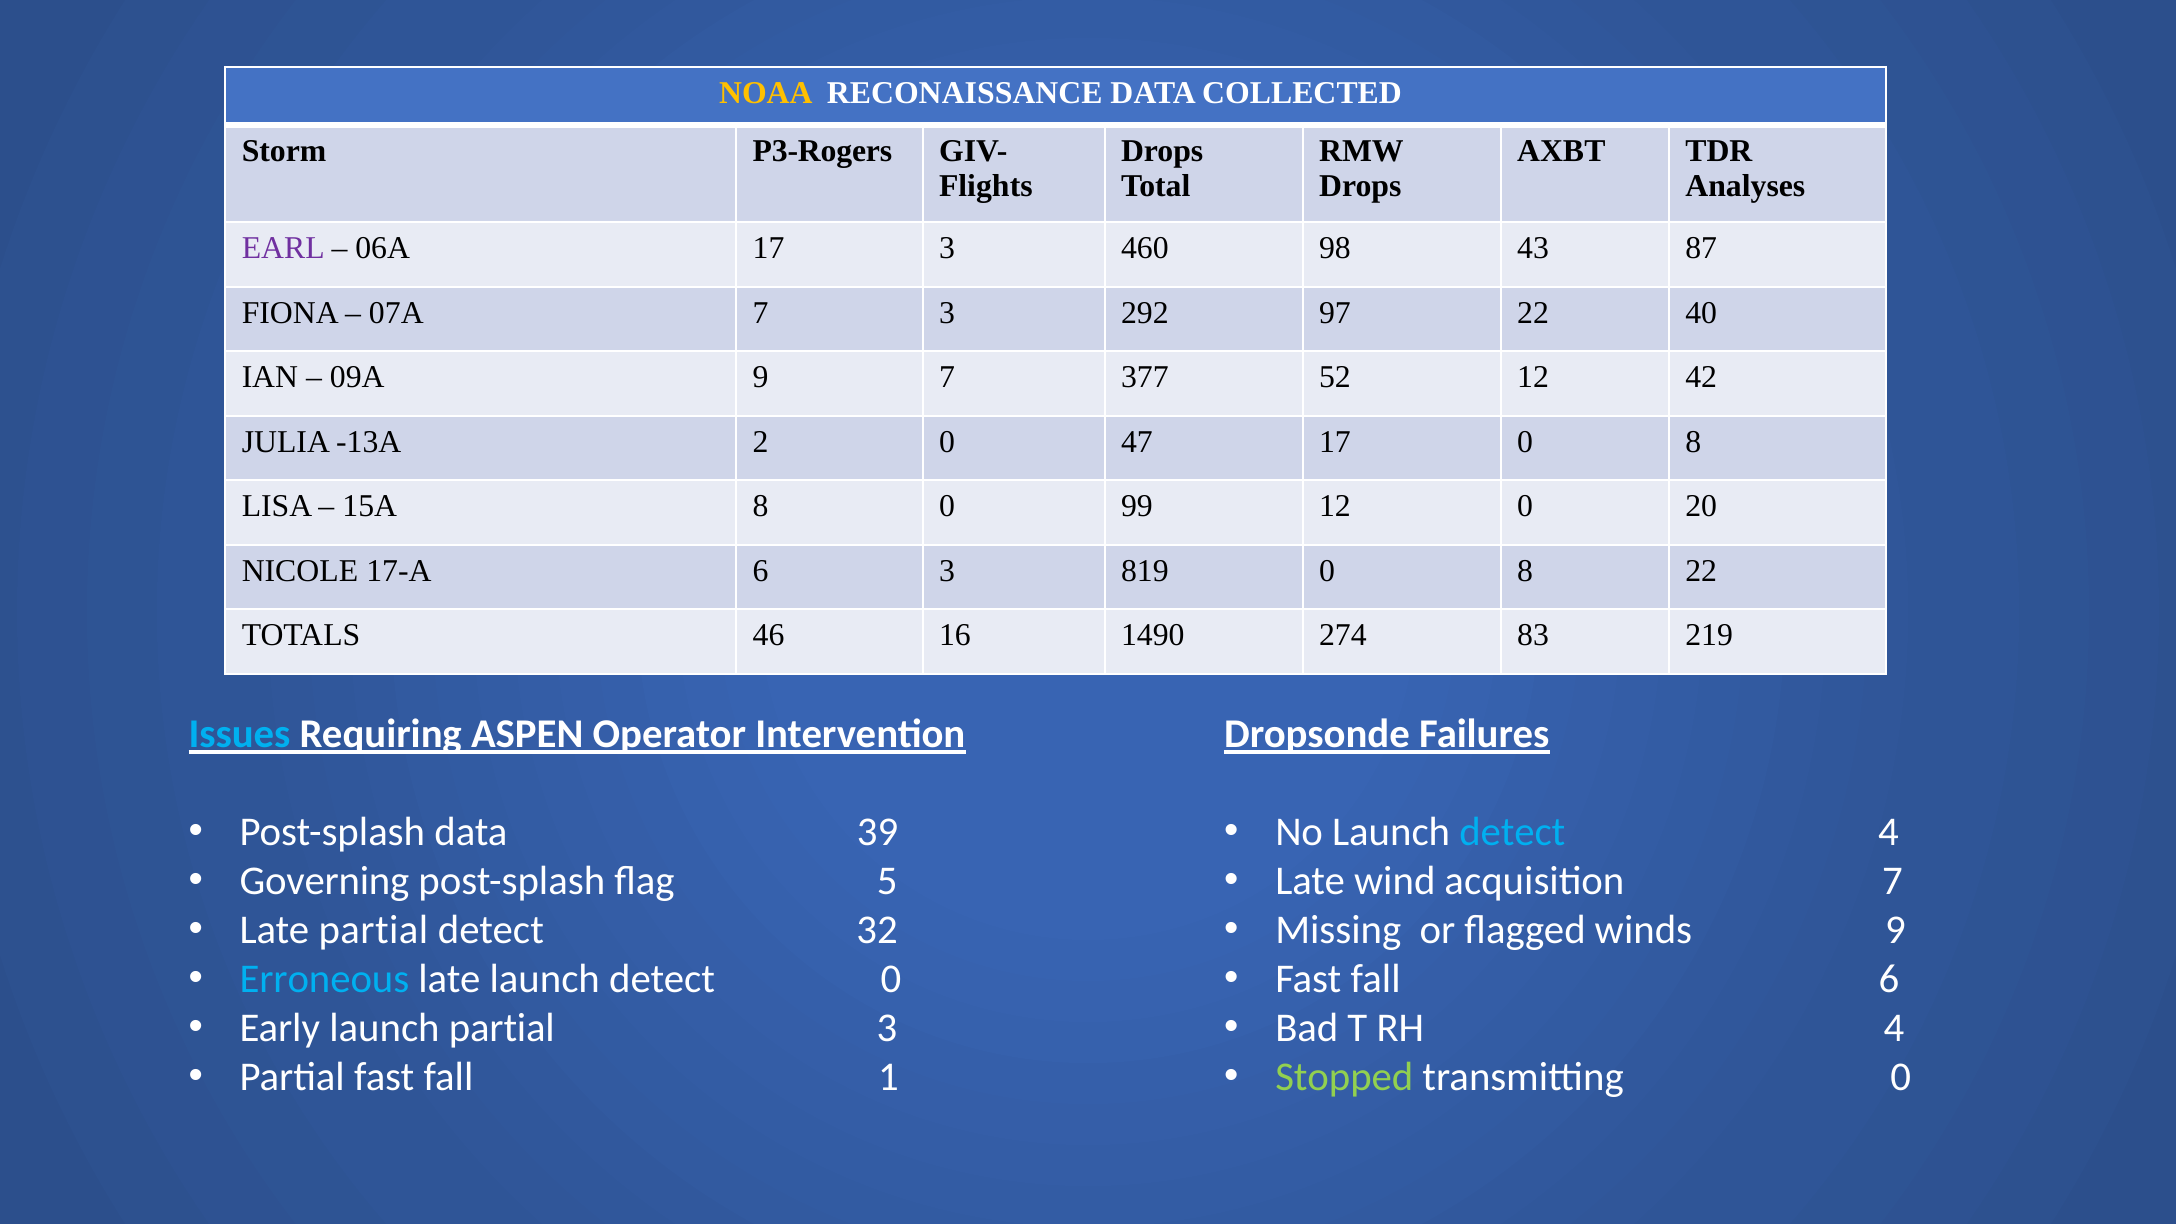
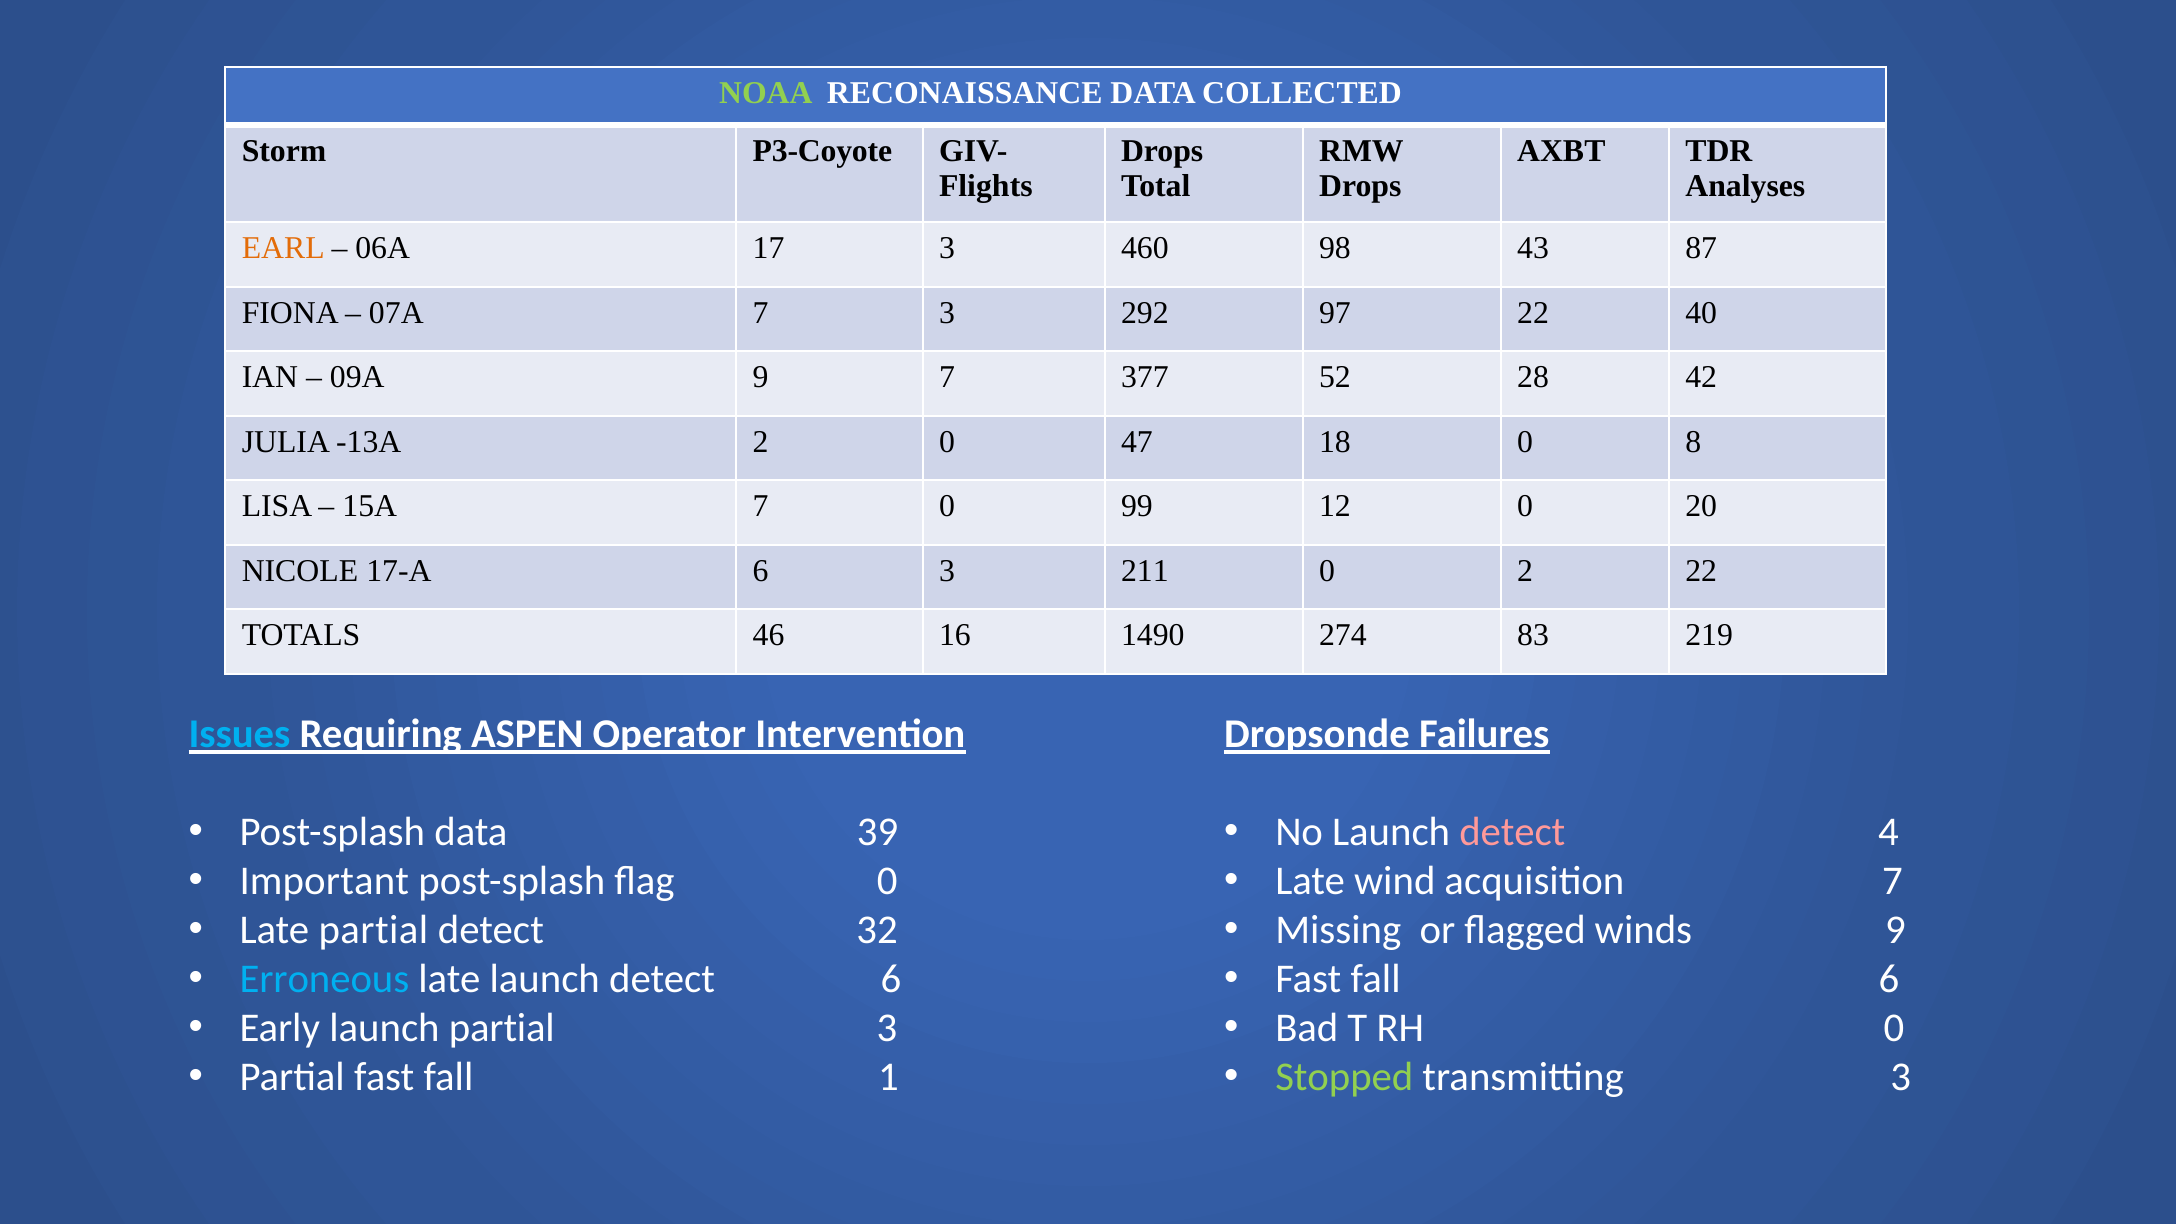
NOAA colour: yellow -> light green (766, 93)
P3-Rogers: P3-Rogers -> P3-Coyote (822, 151)
EARL colour: purple -> orange (283, 248)
52 12: 12 -> 28 (1533, 377)
47 17: 17 -> 18 (1335, 442)
15A 8: 8 -> 7 (761, 506)
819: 819 -> 211 (1145, 571)
8: 8 -> 2 (1525, 571)
detect colour: light blue -> pink (1512, 832)
Governing: Governing -> Important (324, 881)
flag 5: 5 -> 0 (887, 881)
detect 0: 0 -> 6 (891, 979)
RH 4: 4 -> 0 (1894, 1028)
transmitting 0: 0 -> 3 (1901, 1077)
